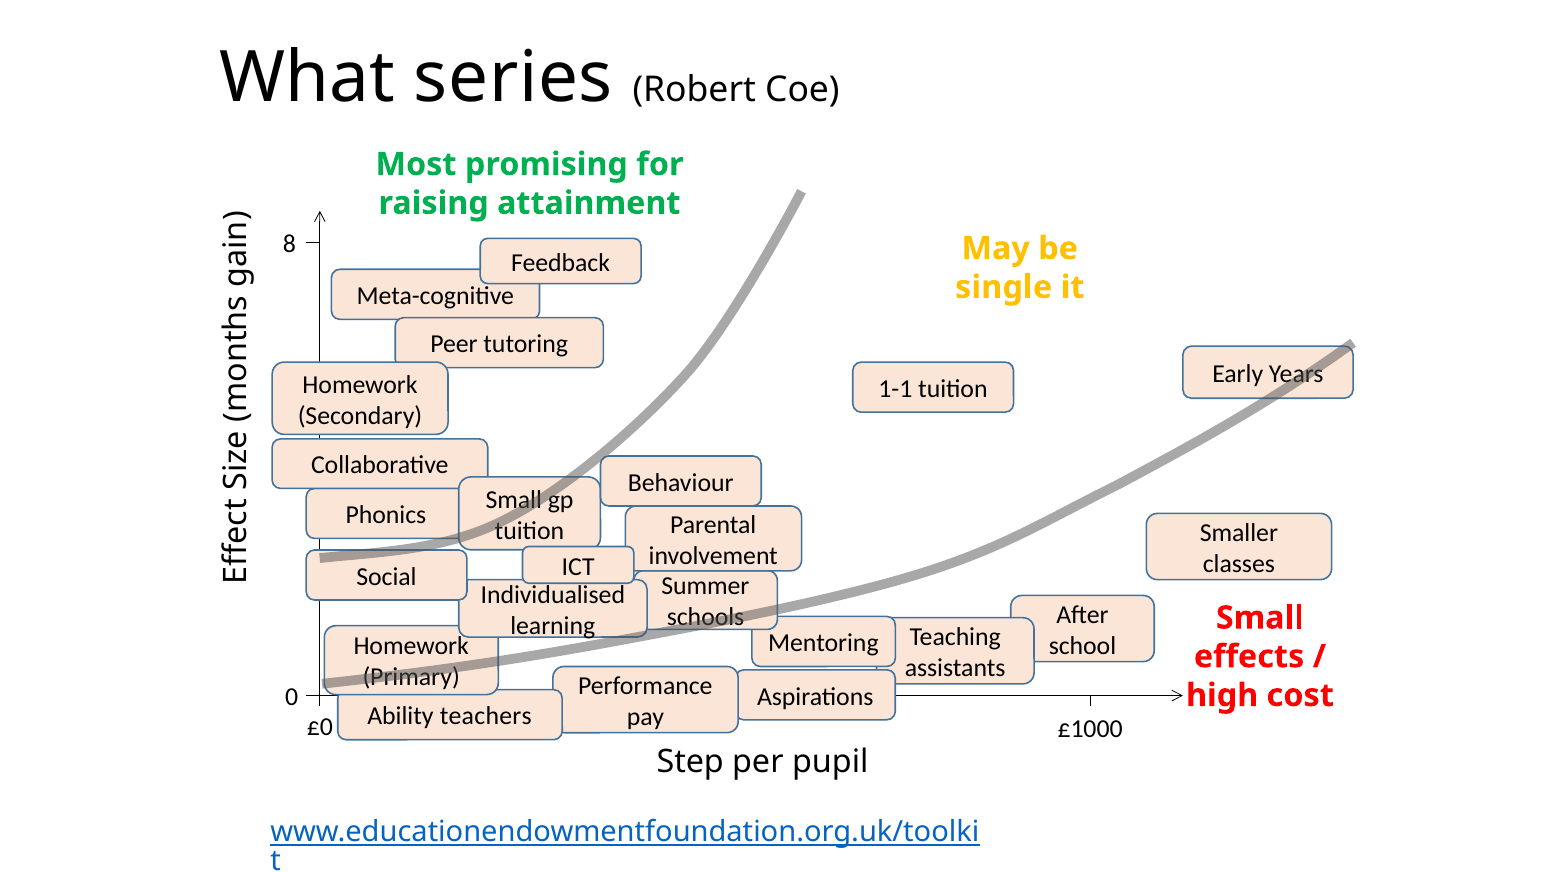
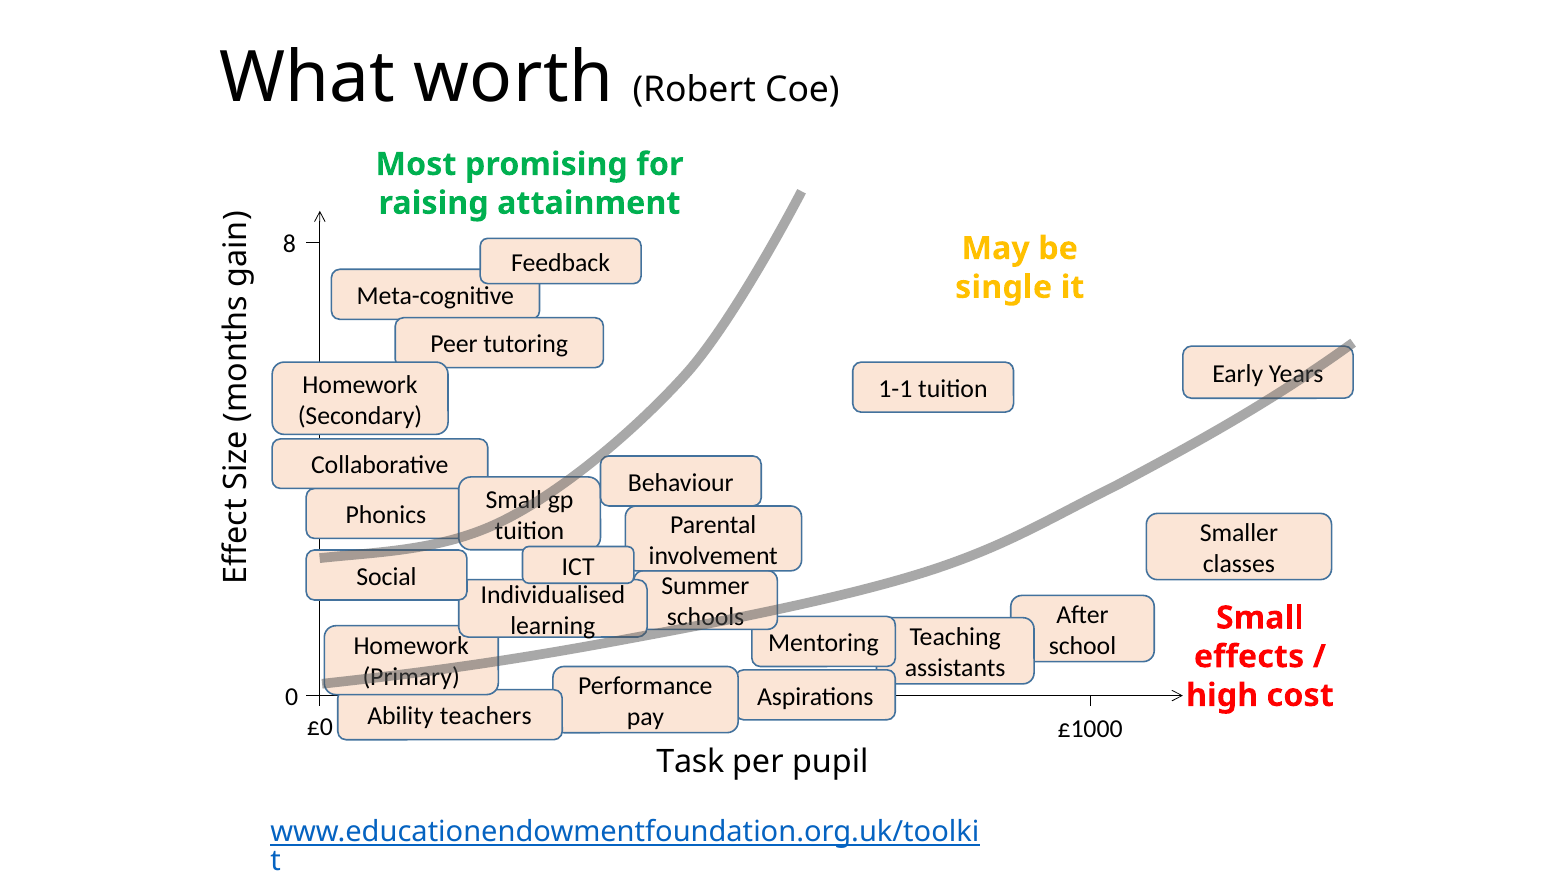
series: series -> worth (513, 78)
Step: Step -> Task (690, 761)
